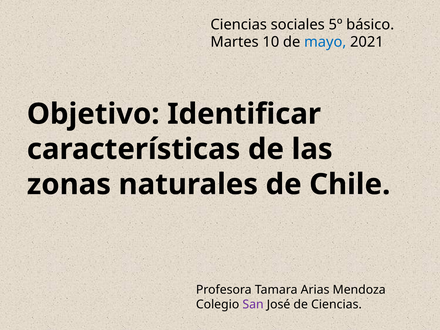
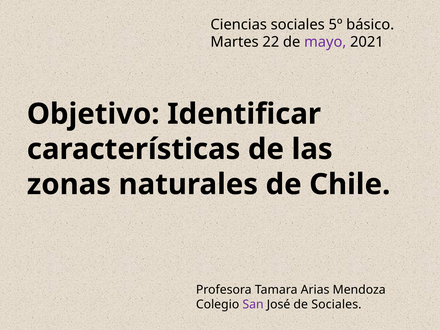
10: 10 -> 22 (271, 42)
mayo colour: blue -> purple (325, 42)
de Ciencias: Ciencias -> Sociales (336, 304)
